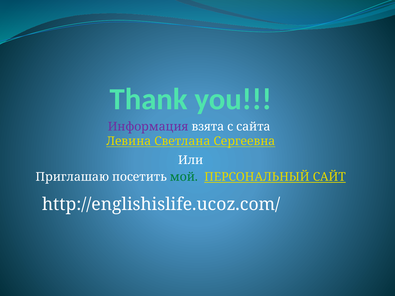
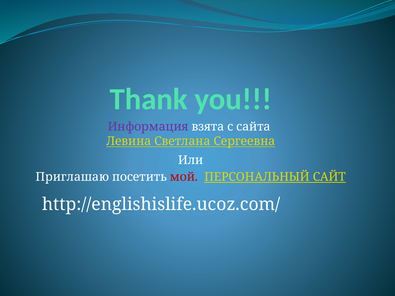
мой colour: green -> red (184, 177)
